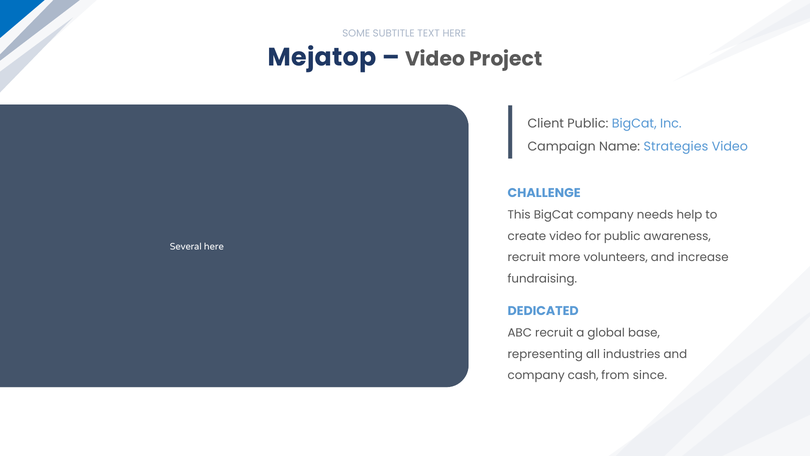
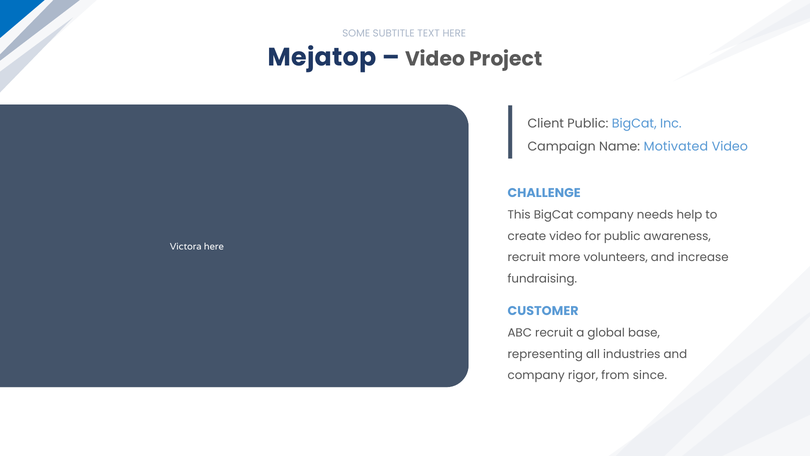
Strategies: Strategies -> Motivated (676, 146)
Several: Several -> Victora (186, 246)
DEDICATED: DEDICATED -> CUSTOMER (543, 311)
cash: cash -> rigor (583, 375)
